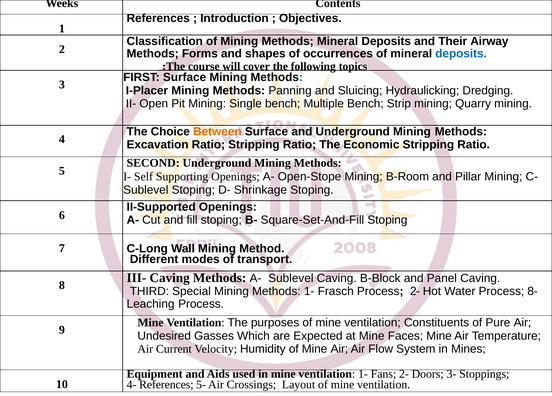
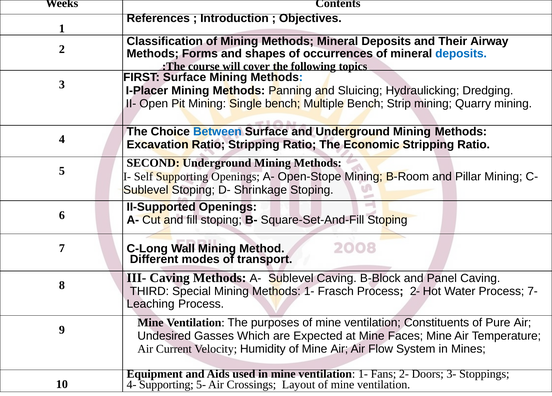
Between colour: orange -> blue (217, 132)
8-: 8- -> 7- (533, 291)
4- References: References -> Supporting (166, 385)
